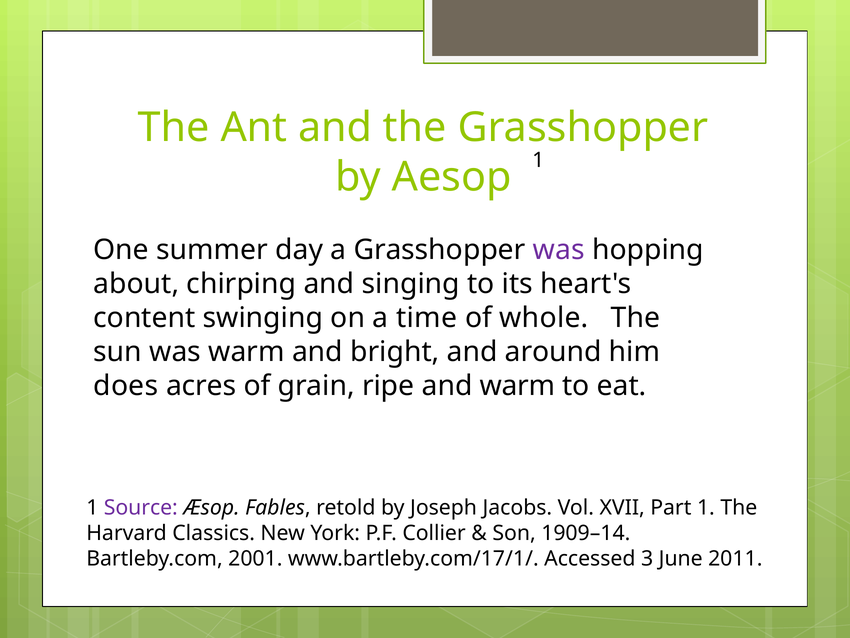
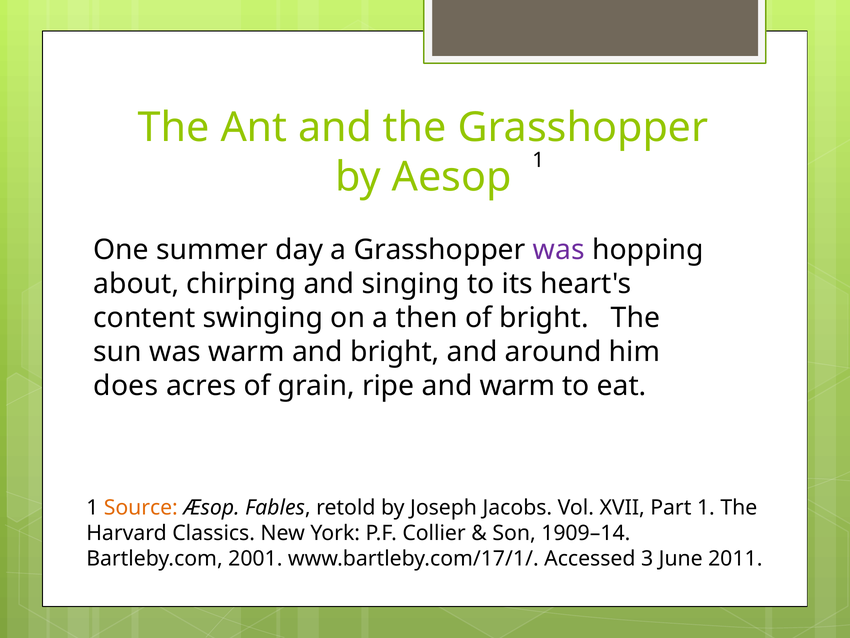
time: time -> then (427, 318)
of whole: whole -> bright (544, 318)
Source colour: purple -> orange (141, 507)
